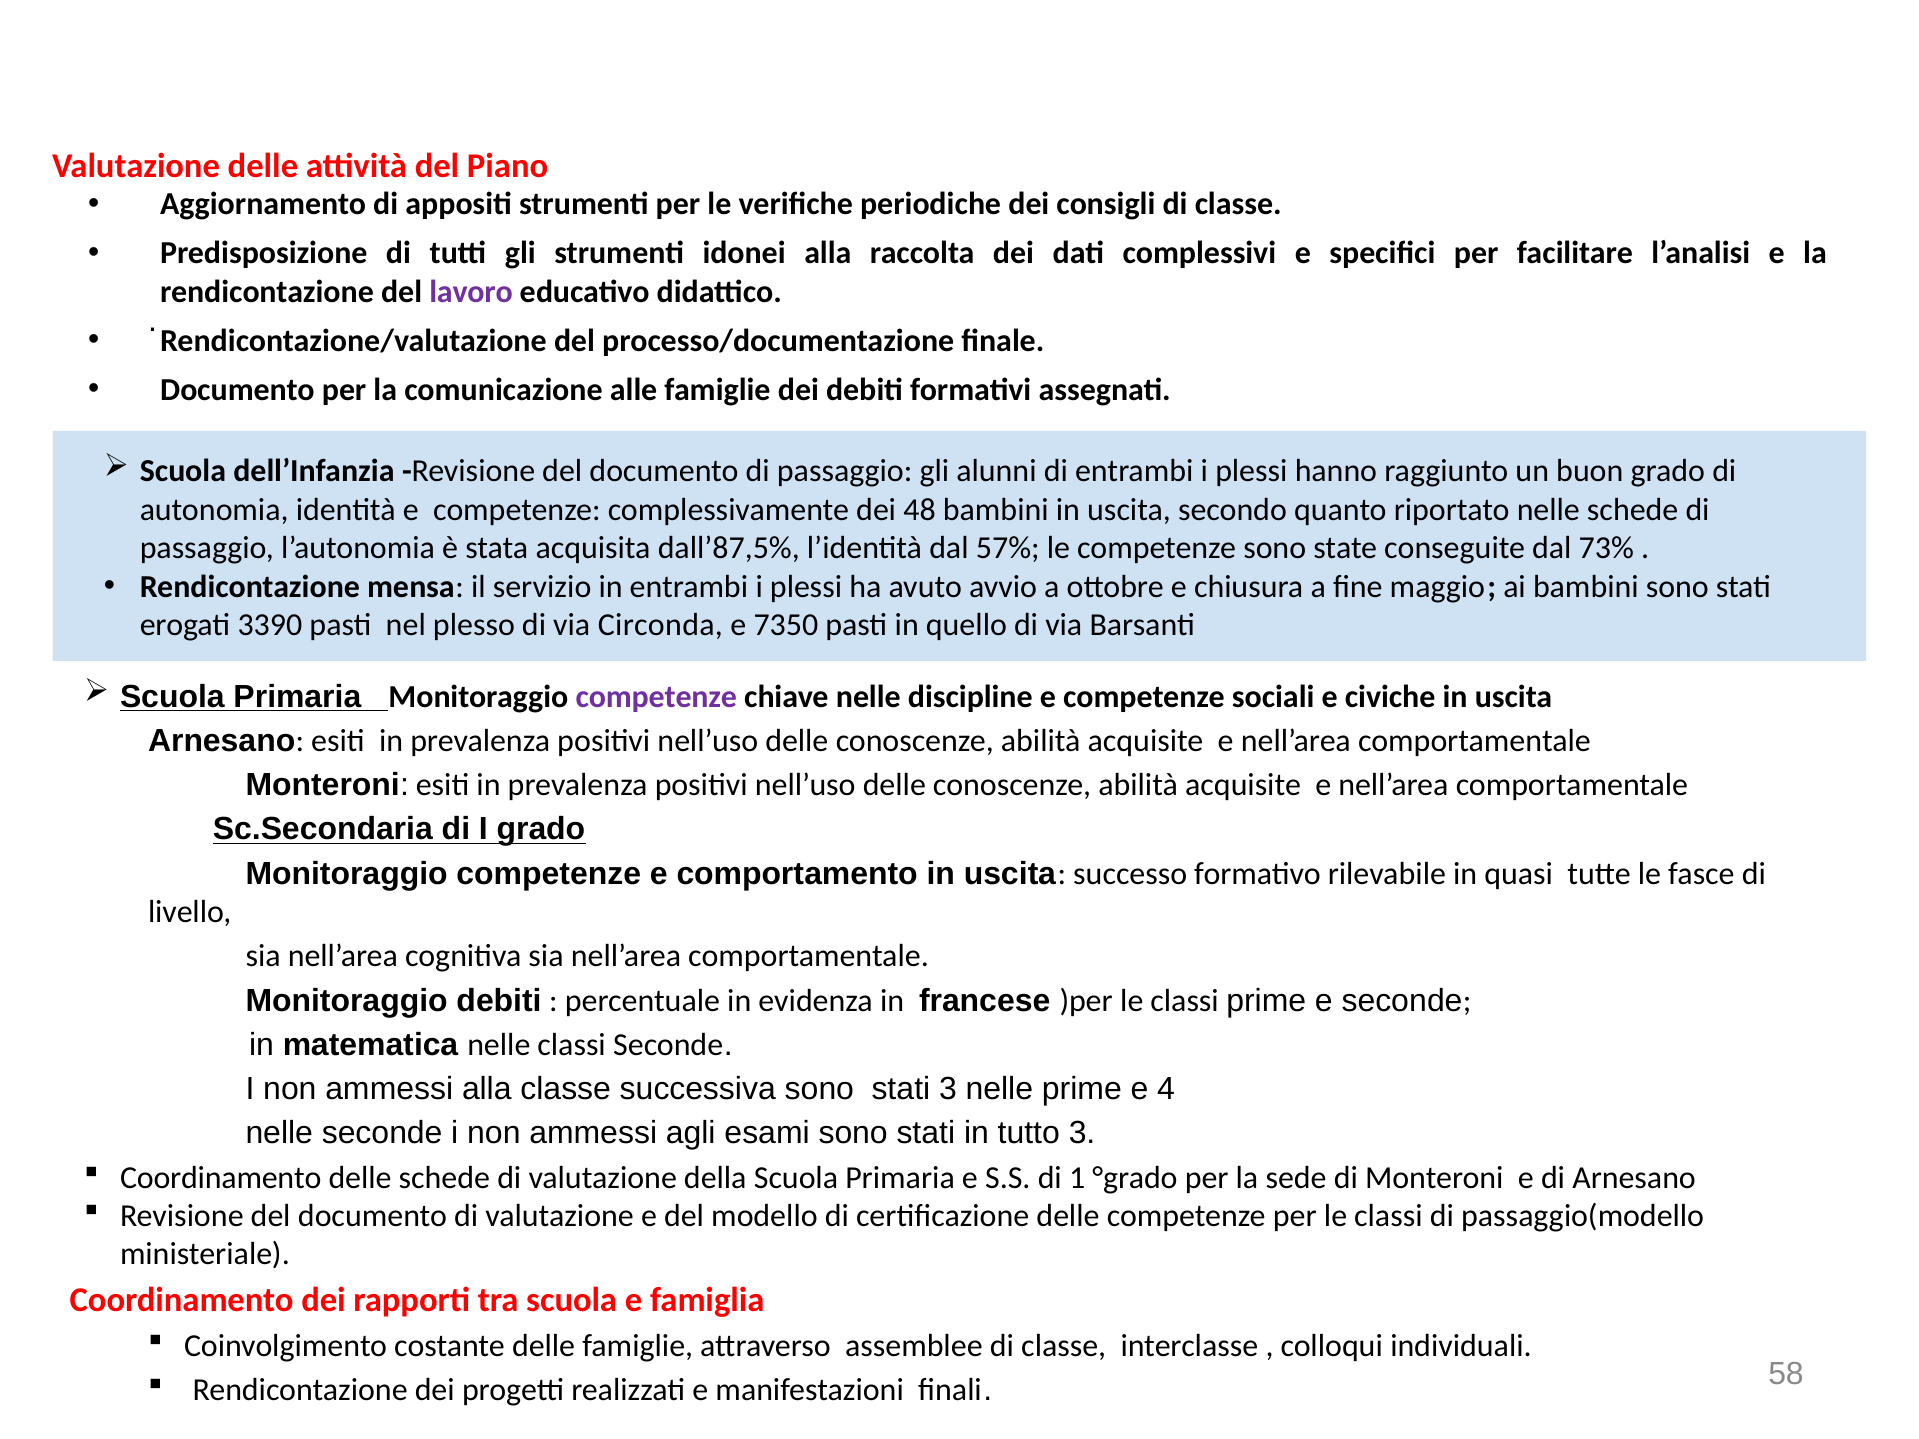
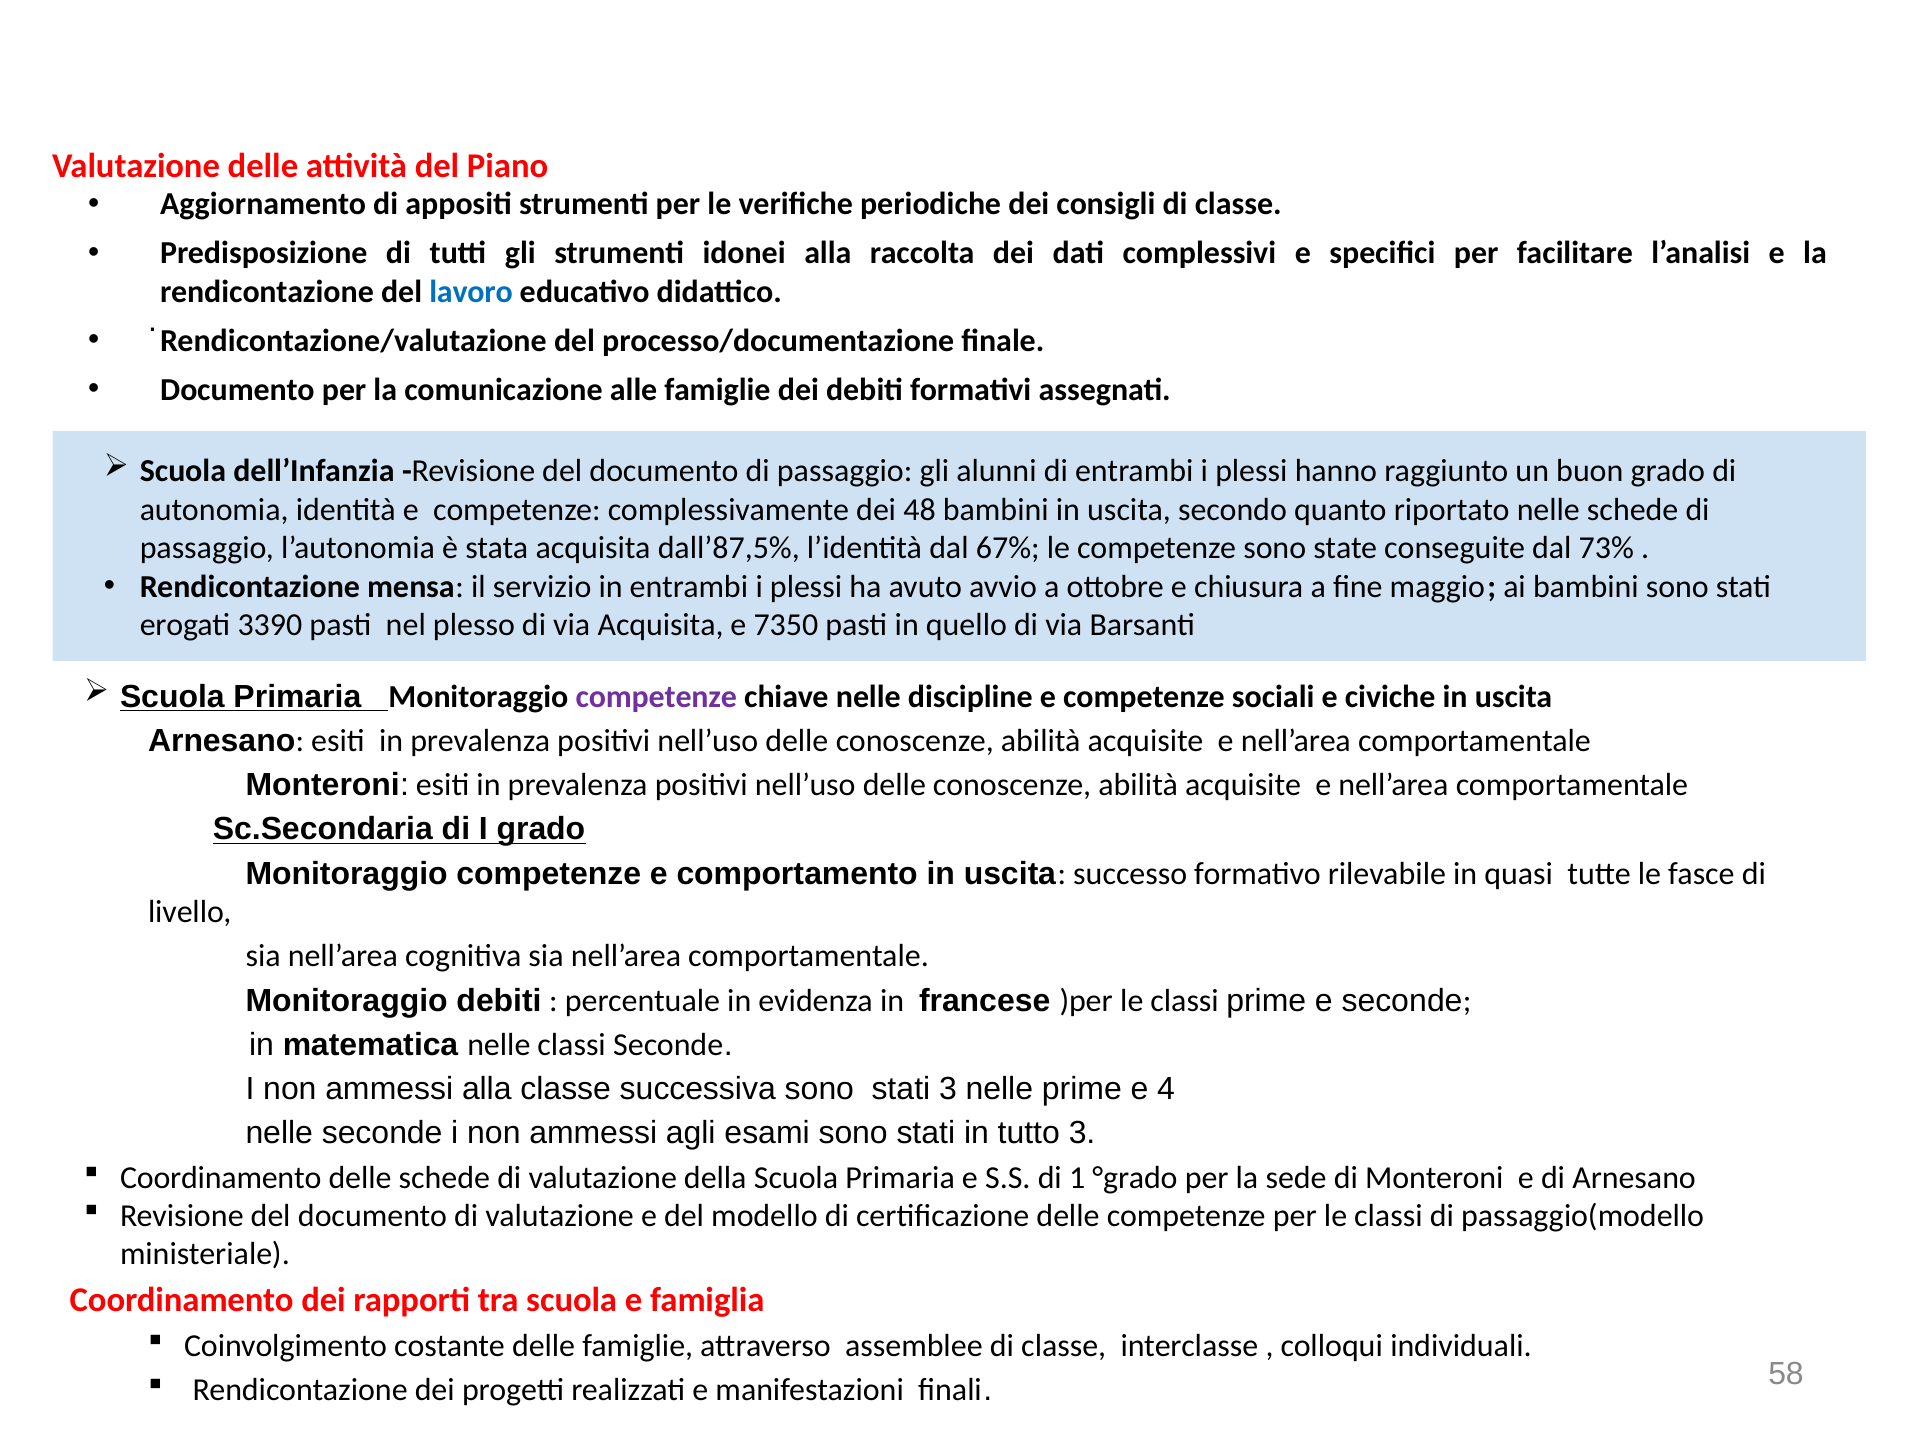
lavoro colour: purple -> blue (471, 292)
57%: 57% -> 67% (1008, 548)
via Circonda: Circonda -> Acquisita (661, 625)
